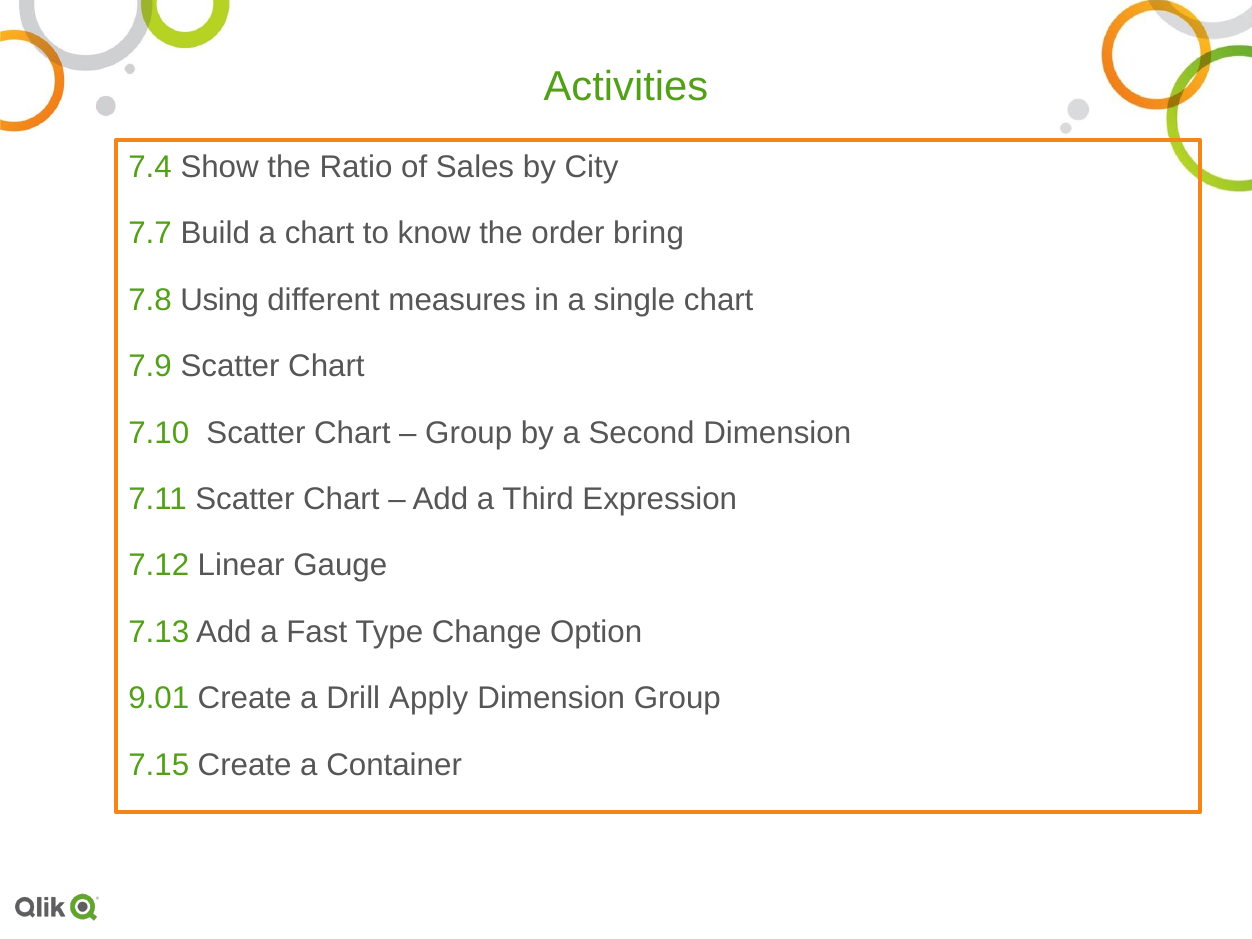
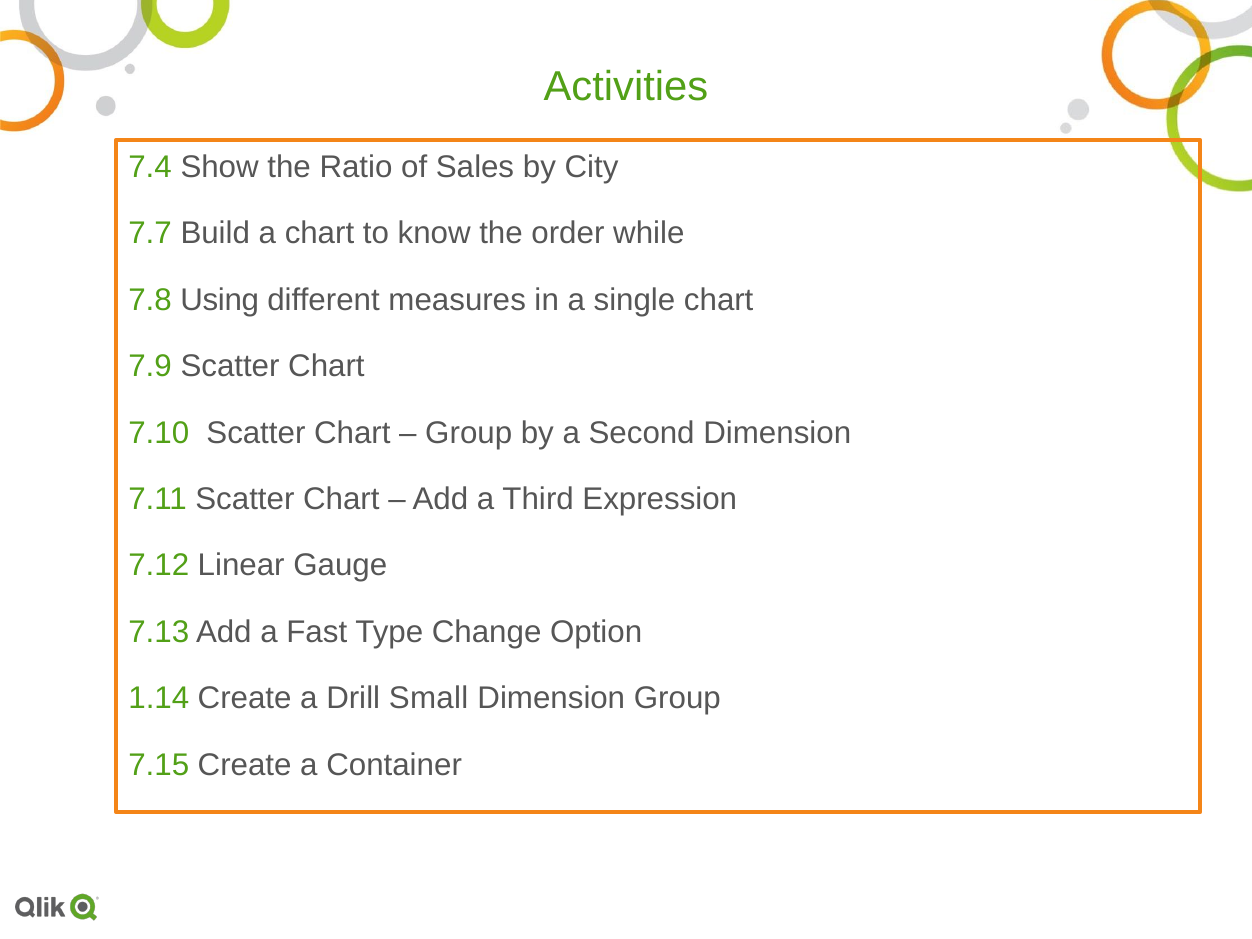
bring: bring -> while (649, 233)
9.01: 9.01 -> 1.14 (159, 699)
Apply: Apply -> Small (429, 699)
